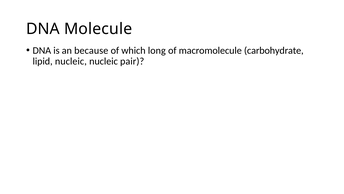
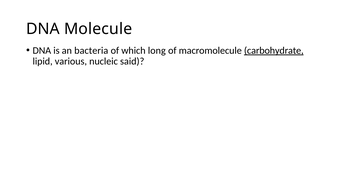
because: because -> bacteria (91, 50)
carbohydrate underline: none -> present (274, 50)
lipid nucleic: nucleic -> various (71, 61)
pair: pair -> said (132, 61)
